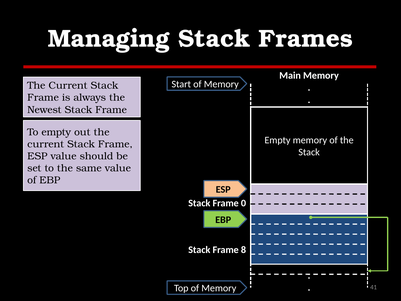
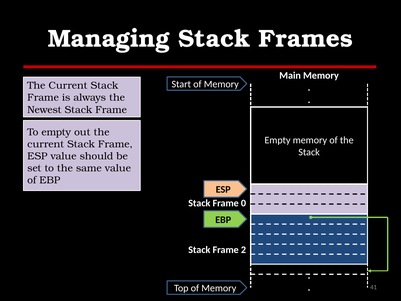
8: 8 -> 2 (243, 250)
